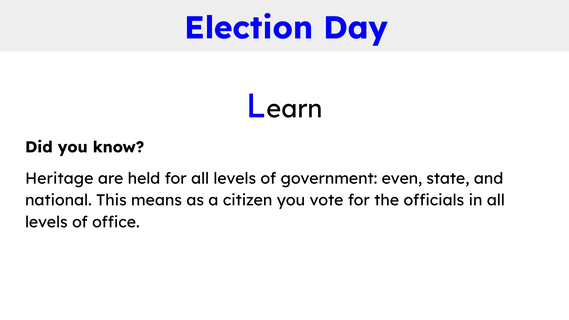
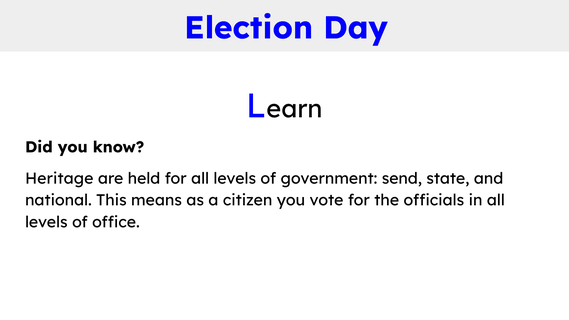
even: even -> send (402, 178)
